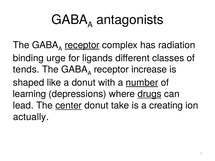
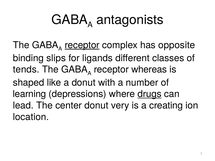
radiation: radiation -> opposite (177, 45)
urge: urge -> slips (56, 58)
increase: increase -> whereas (149, 70)
number underline: present -> none (142, 83)
center underline: present -> none (69, 106)
take: take -> very (120, 106)
actually: actually -> location (31, 117)
